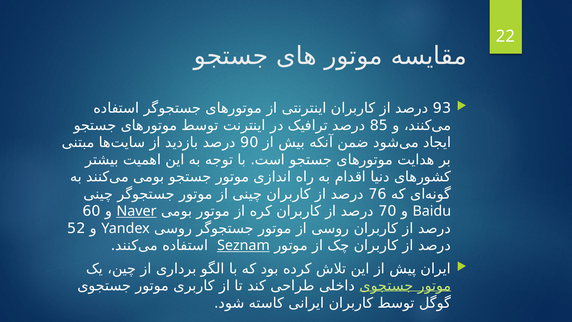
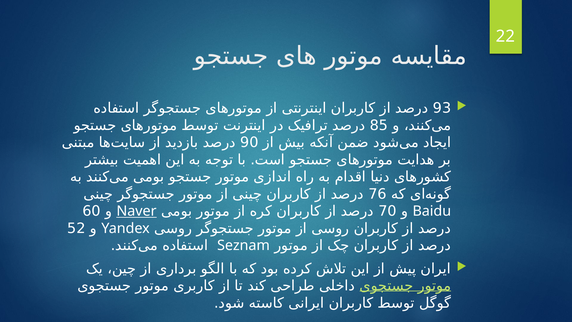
Seznam underline: present -> none (243, 245)
